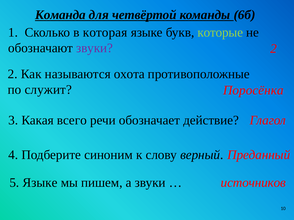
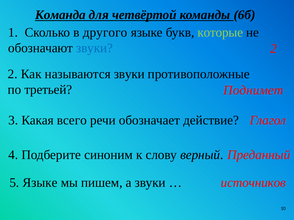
которая: которая -> другого (105, 32)
звуки colour: purple -> blue (94, 48)
называются охота: охота -> звуки (129, 74)
служит: служит -> третьей (48, 90)
Поросёнка: Поросёнка -> Поднимет (253, 90)
